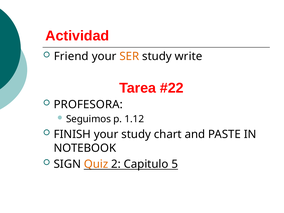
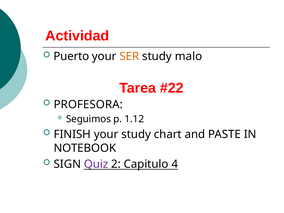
Friend: Friend -> Puerto (71, 56)
write: write -> malo (189, 56)
Quiz colour: orange -> purple (96, 164)
5: 5 -> 4 (175, 164)
